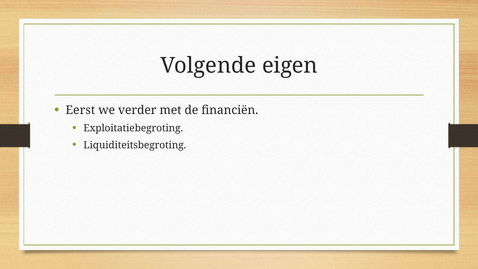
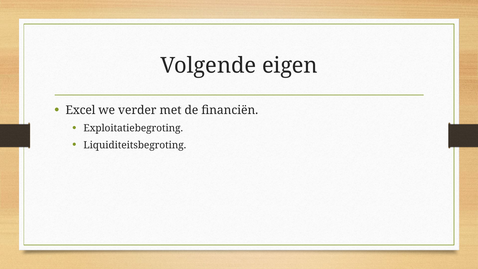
Eerst: Eerst -> Excel (80, 110)
